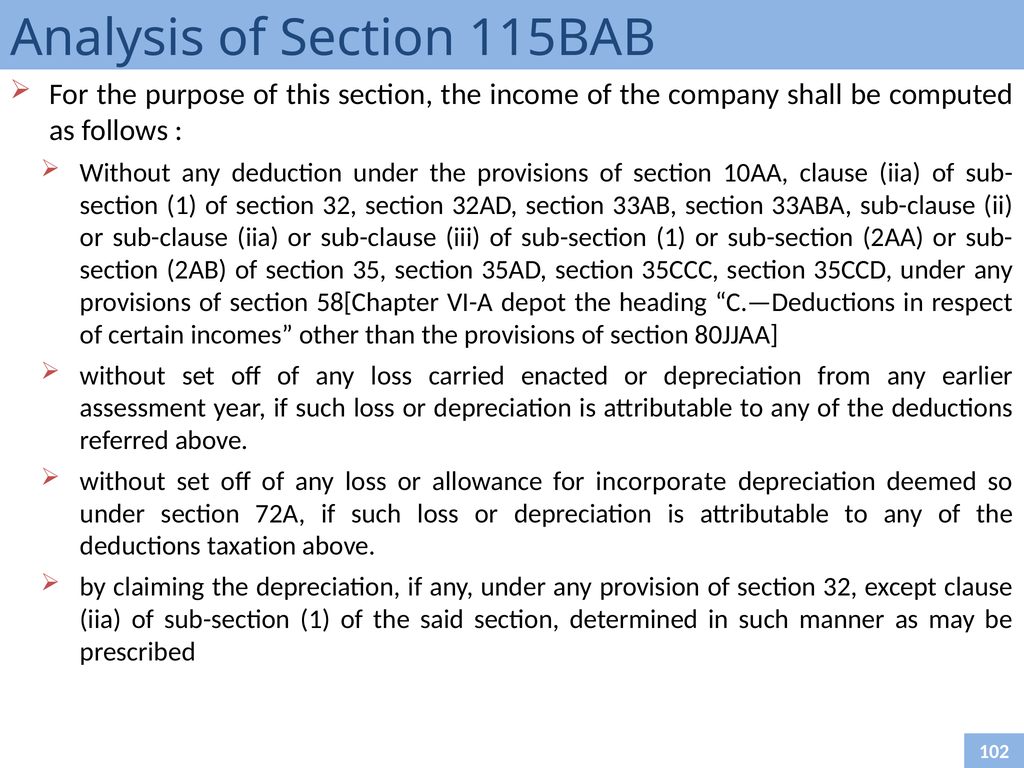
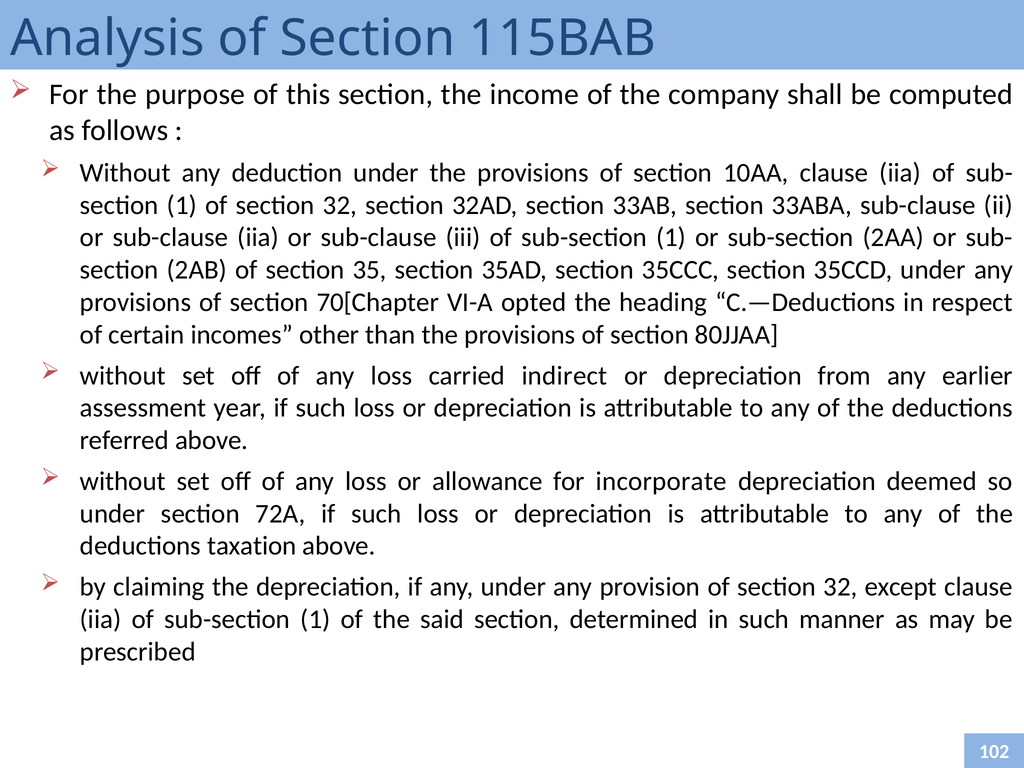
58[Chapter: 58[Chapter -> 70[Chapter (378, 302)
depot: depot -> opted (534, 302)
enacted: enacted -> indirect (564, 376)
